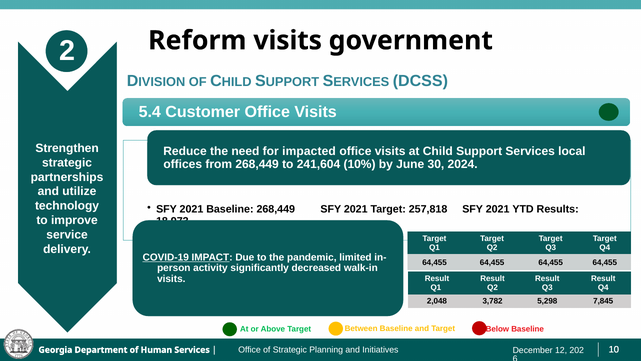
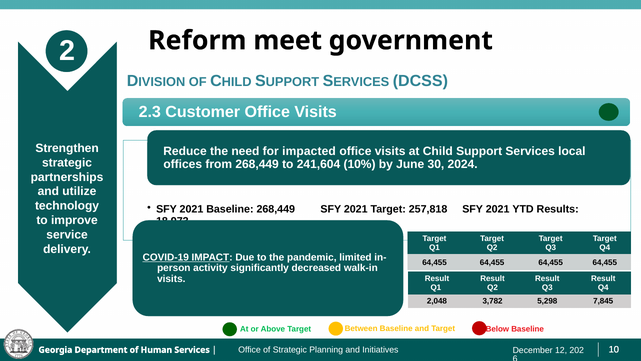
Reform visits: visits -> meet (288, 40)
5.4: 5.4 -> 2.3 (150, 112)
